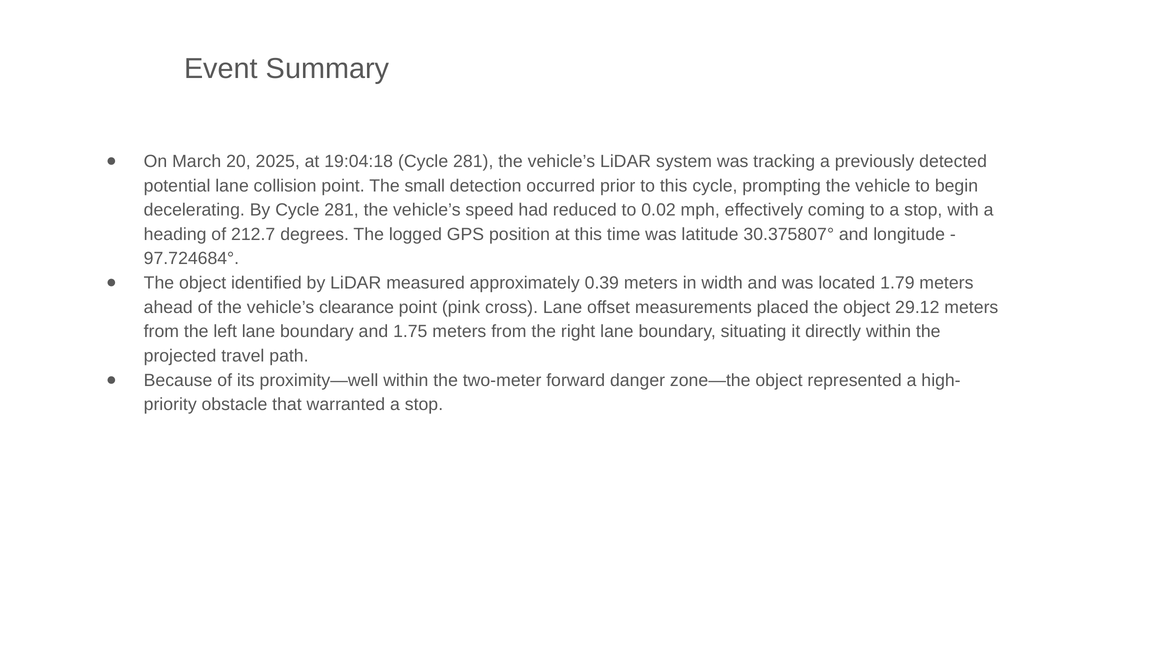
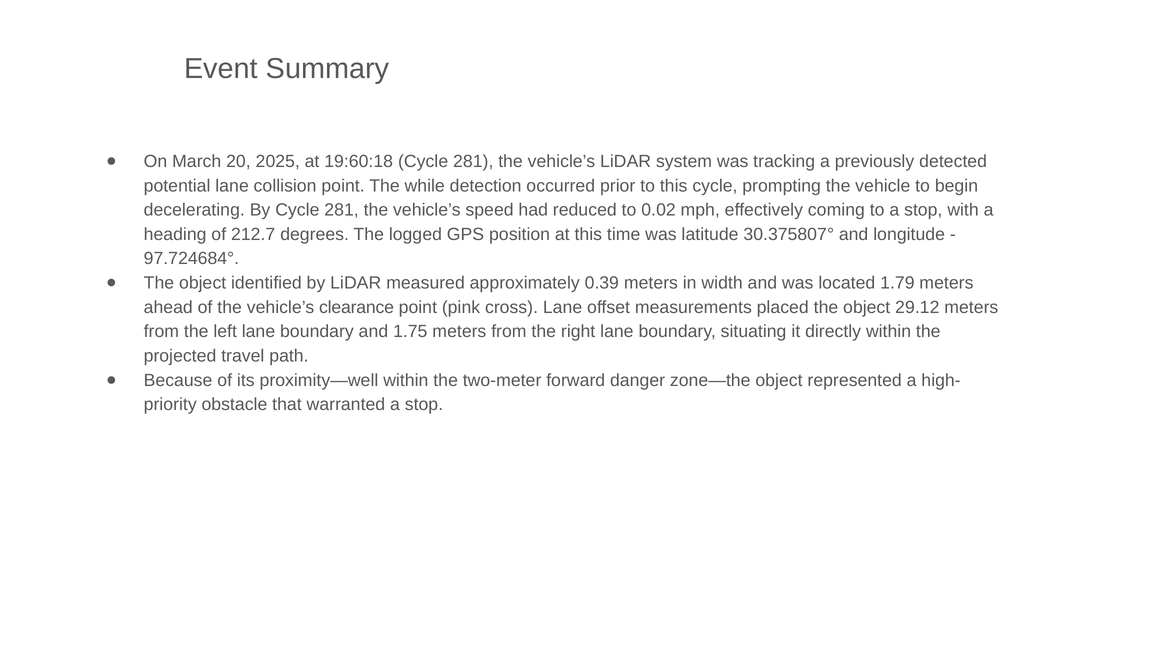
19:04:18: 19:04:18 -> 19:60:18 (359, 162)
small: small -> while (425, 186)
